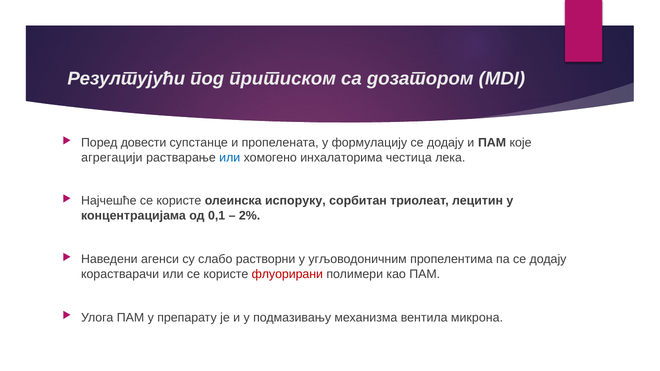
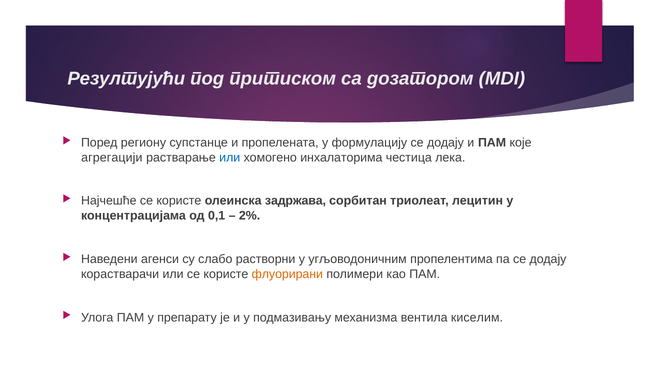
довести: довести -> региону (143, 143)
испоруку: испоруку -> задржава (295, 201)
флуорирани colour: red -> orange (287, 274)
микрона: микрона -> киселим (477, 318)
